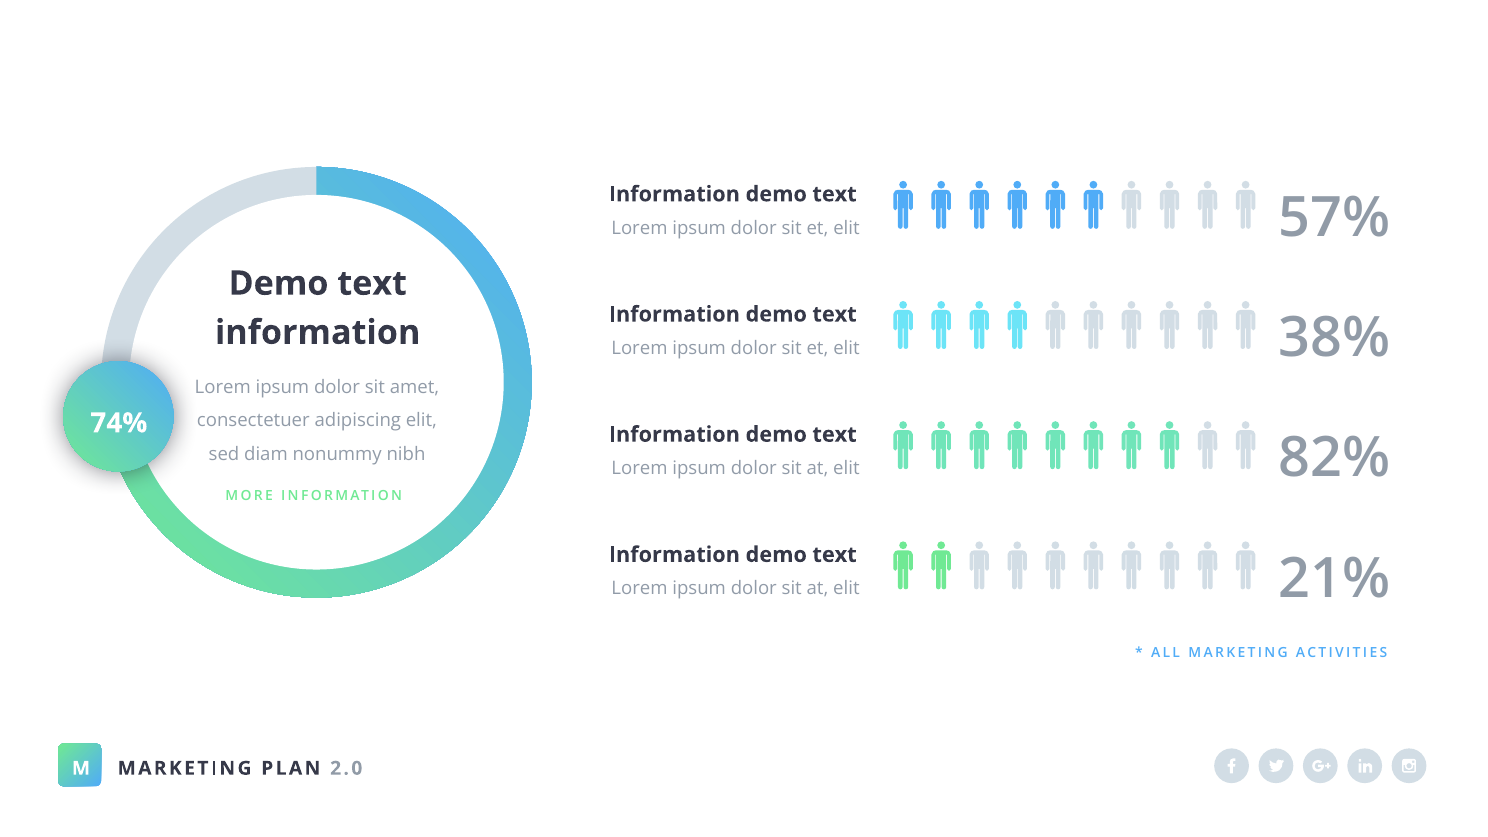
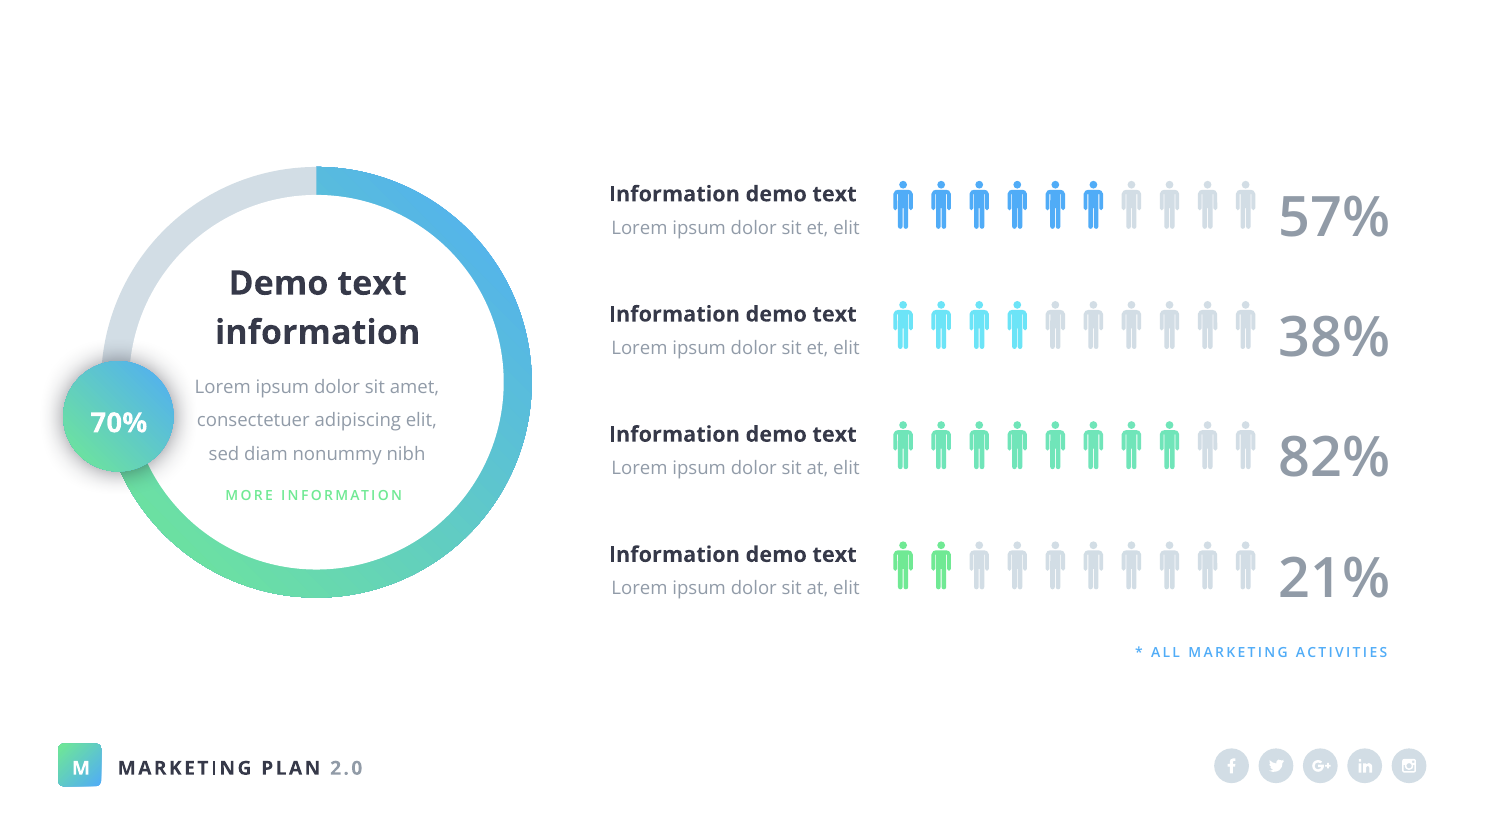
74%: 74% -> 70% (119, 423)
